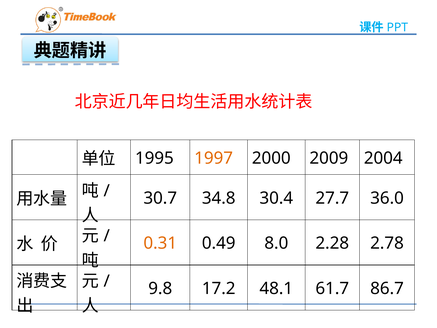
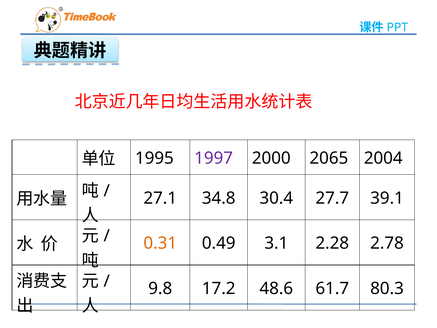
1997 colour: orange -> purple (214, 158)
2009: 2009 -> 2065 (329, 158)
30.7: 30.7 -> 27.1 (160, 198)
36.0: 36.0 -> 39.1 (387, 198)
8.0: 8.0 -> 3.1 (276, 243)
48.1: 48.1 -> 48.6 (276, 288)
86.7: 86.7 -> 80.3 (387, 288)
